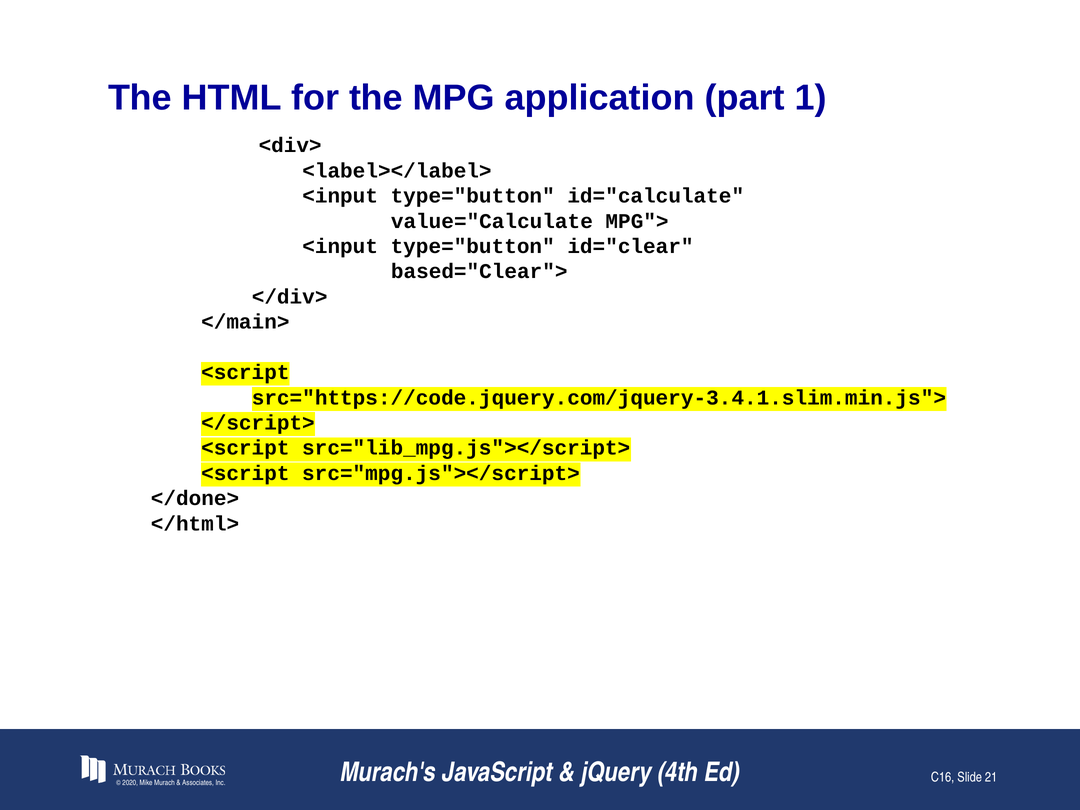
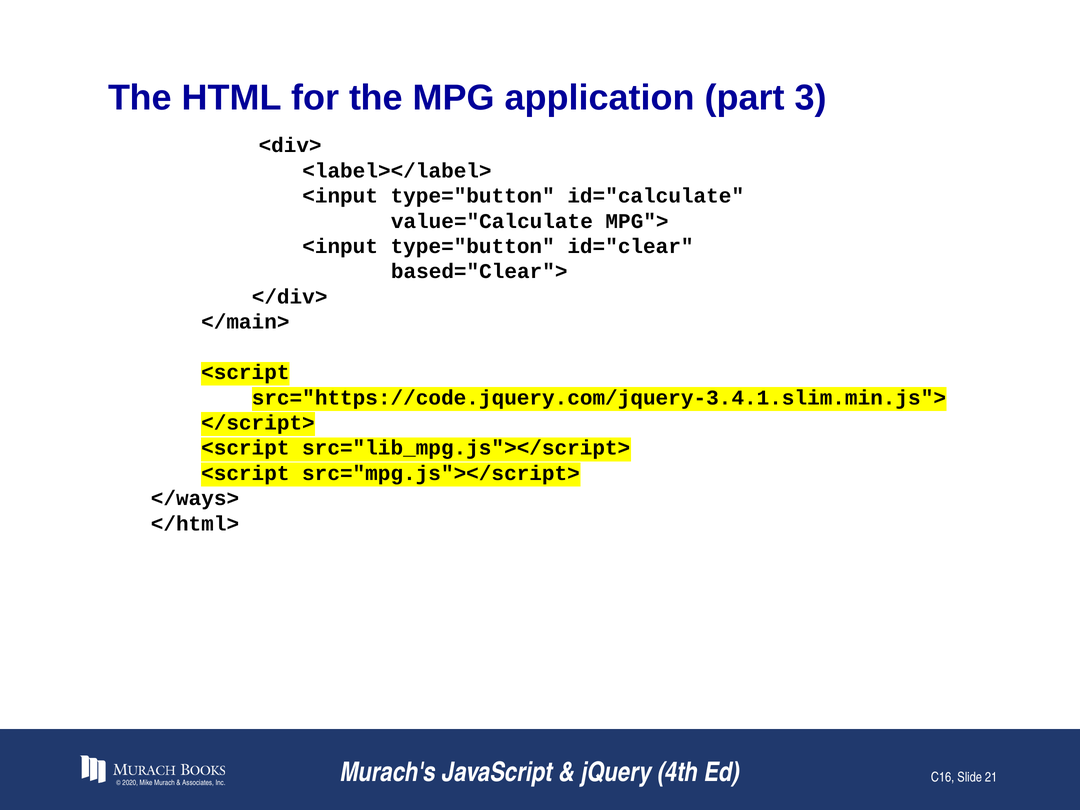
1: 1 -> 3 (811, 98)
</done>: </done> -> </ways> (195, 498)
